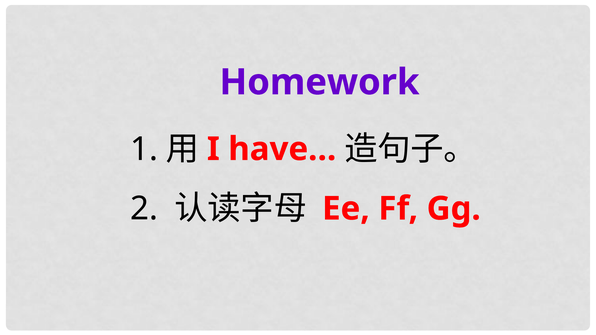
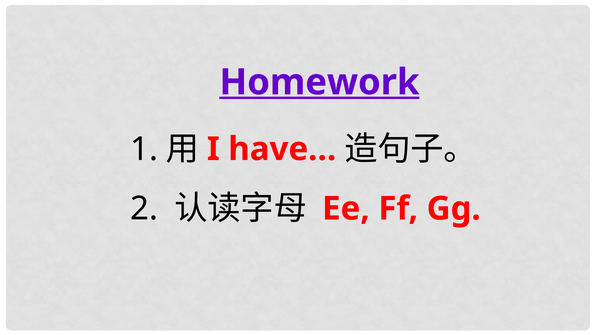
Homework underline: none -> present (319, 82)
